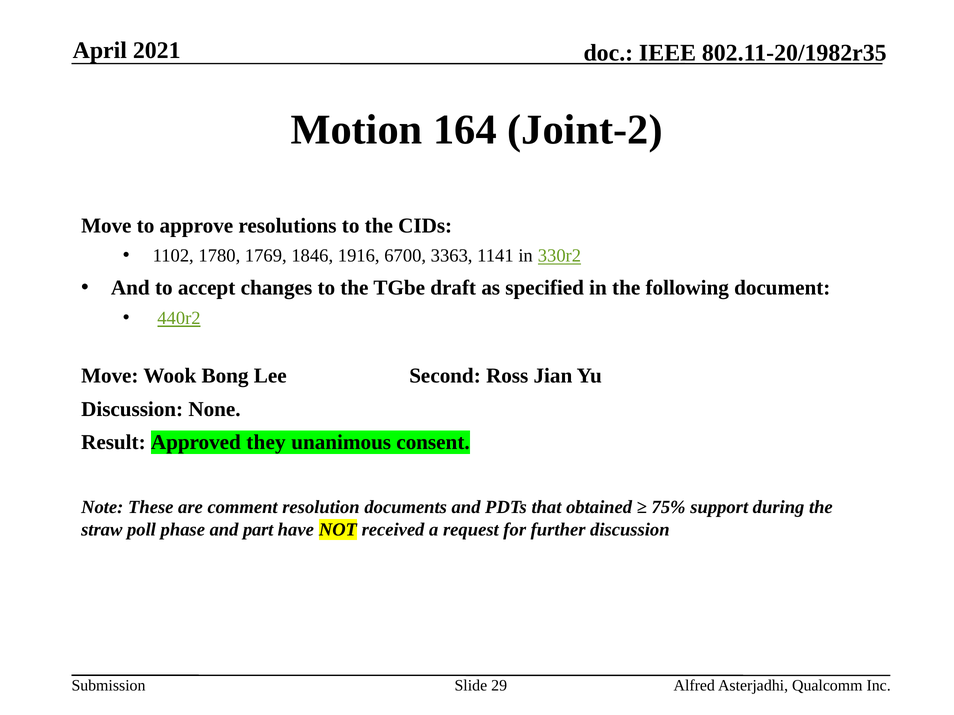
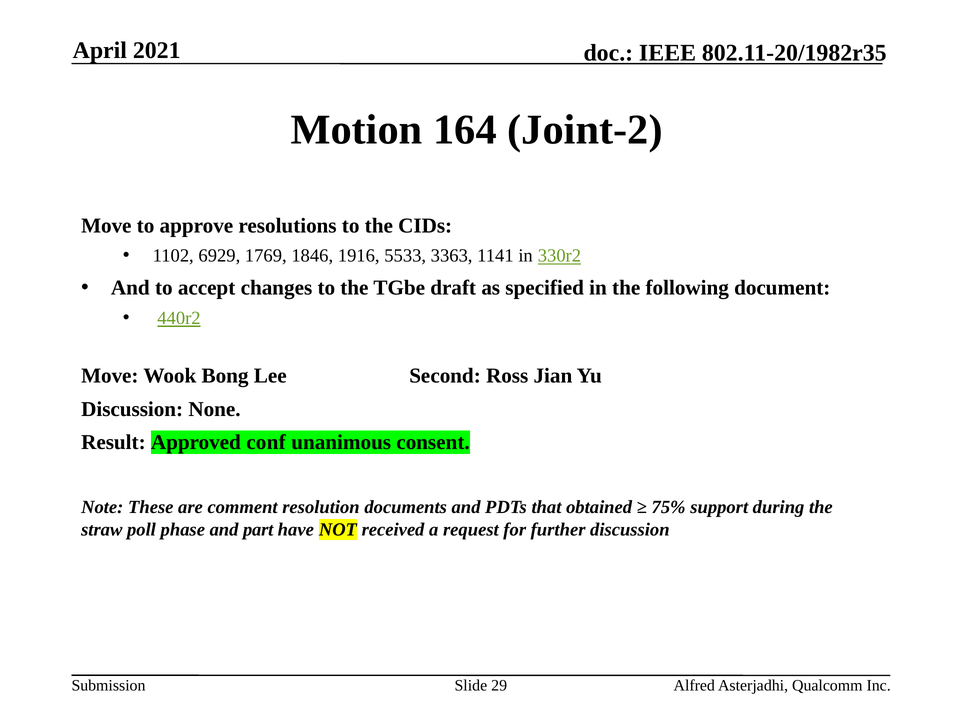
1780: 1780 -> 6929 (219, 256)
6700: 6700 -> 5533 (405, 256)
they: they -> conf (266, 443)
